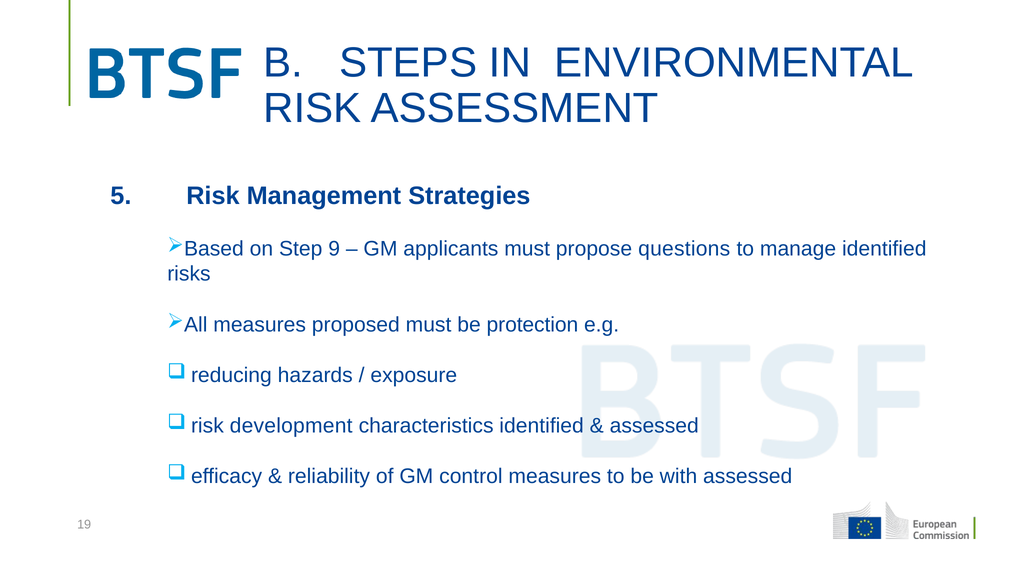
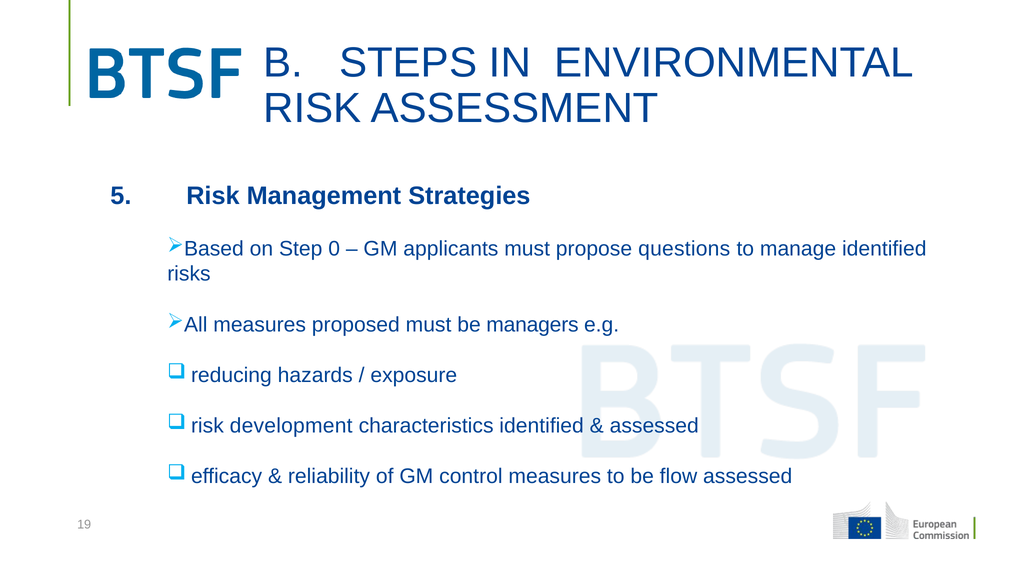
9: 9 -> 0 (334, 249)
protection: protection -> managers (532, 325)
with: with -> flow (678, 477)
